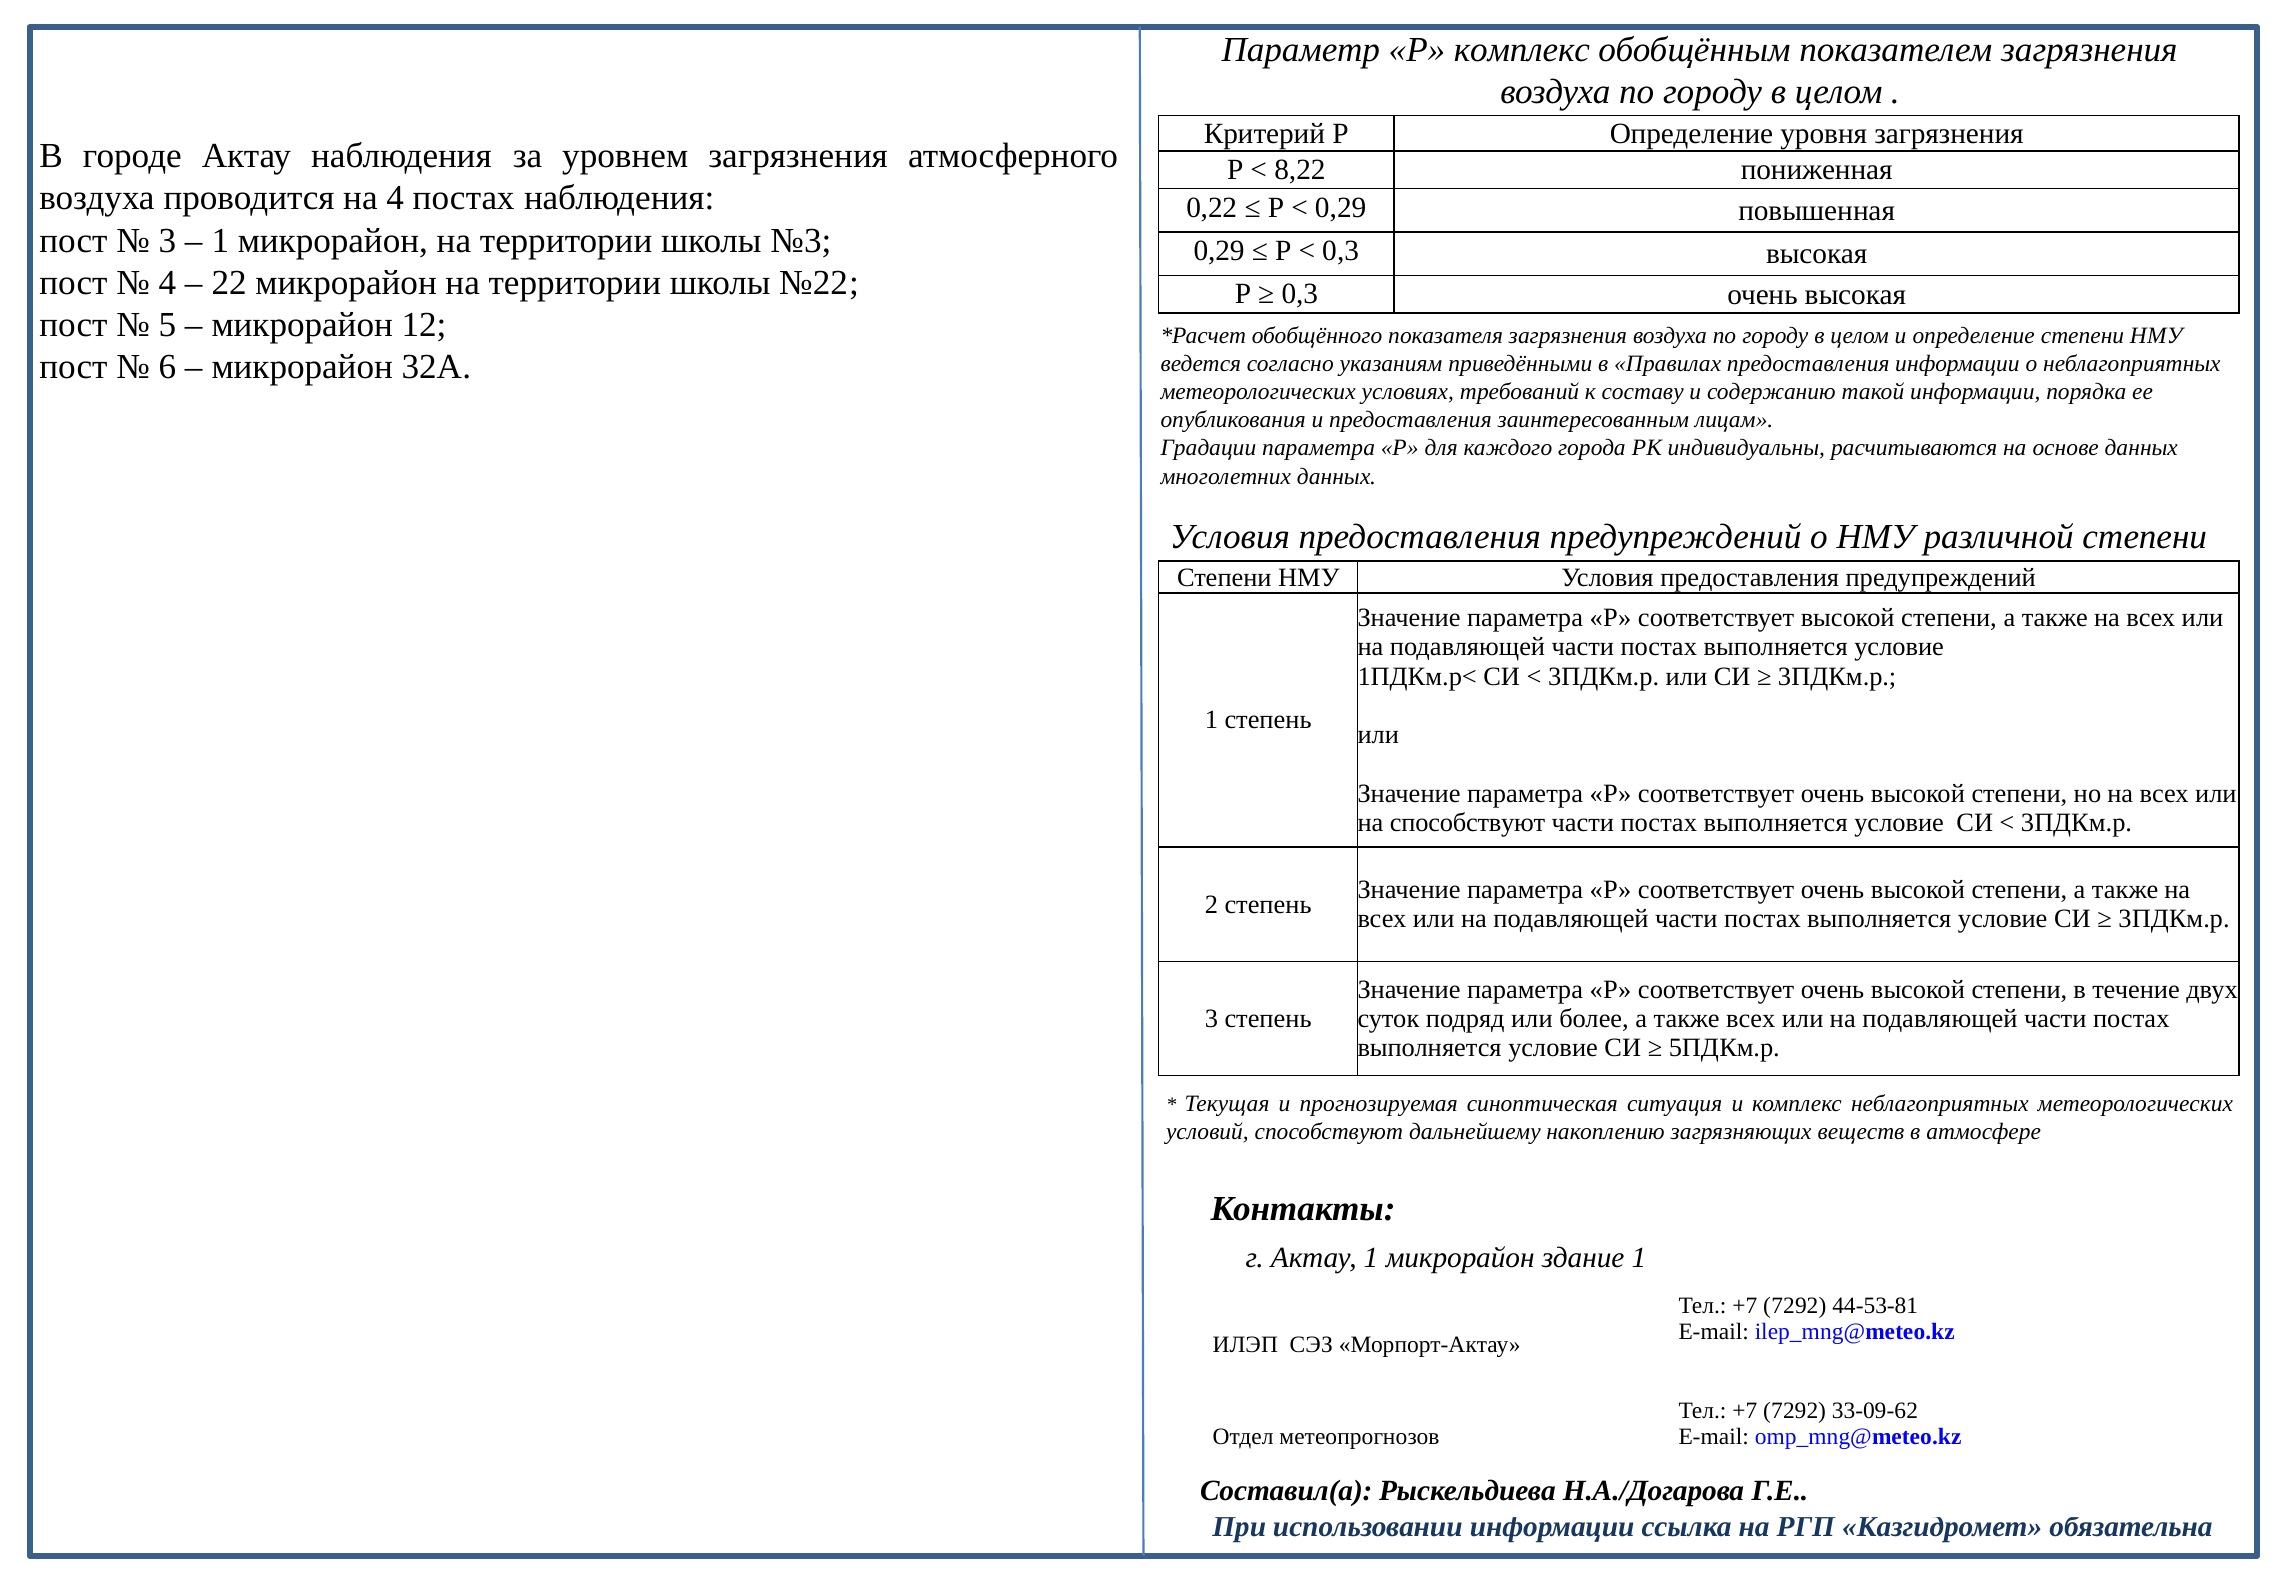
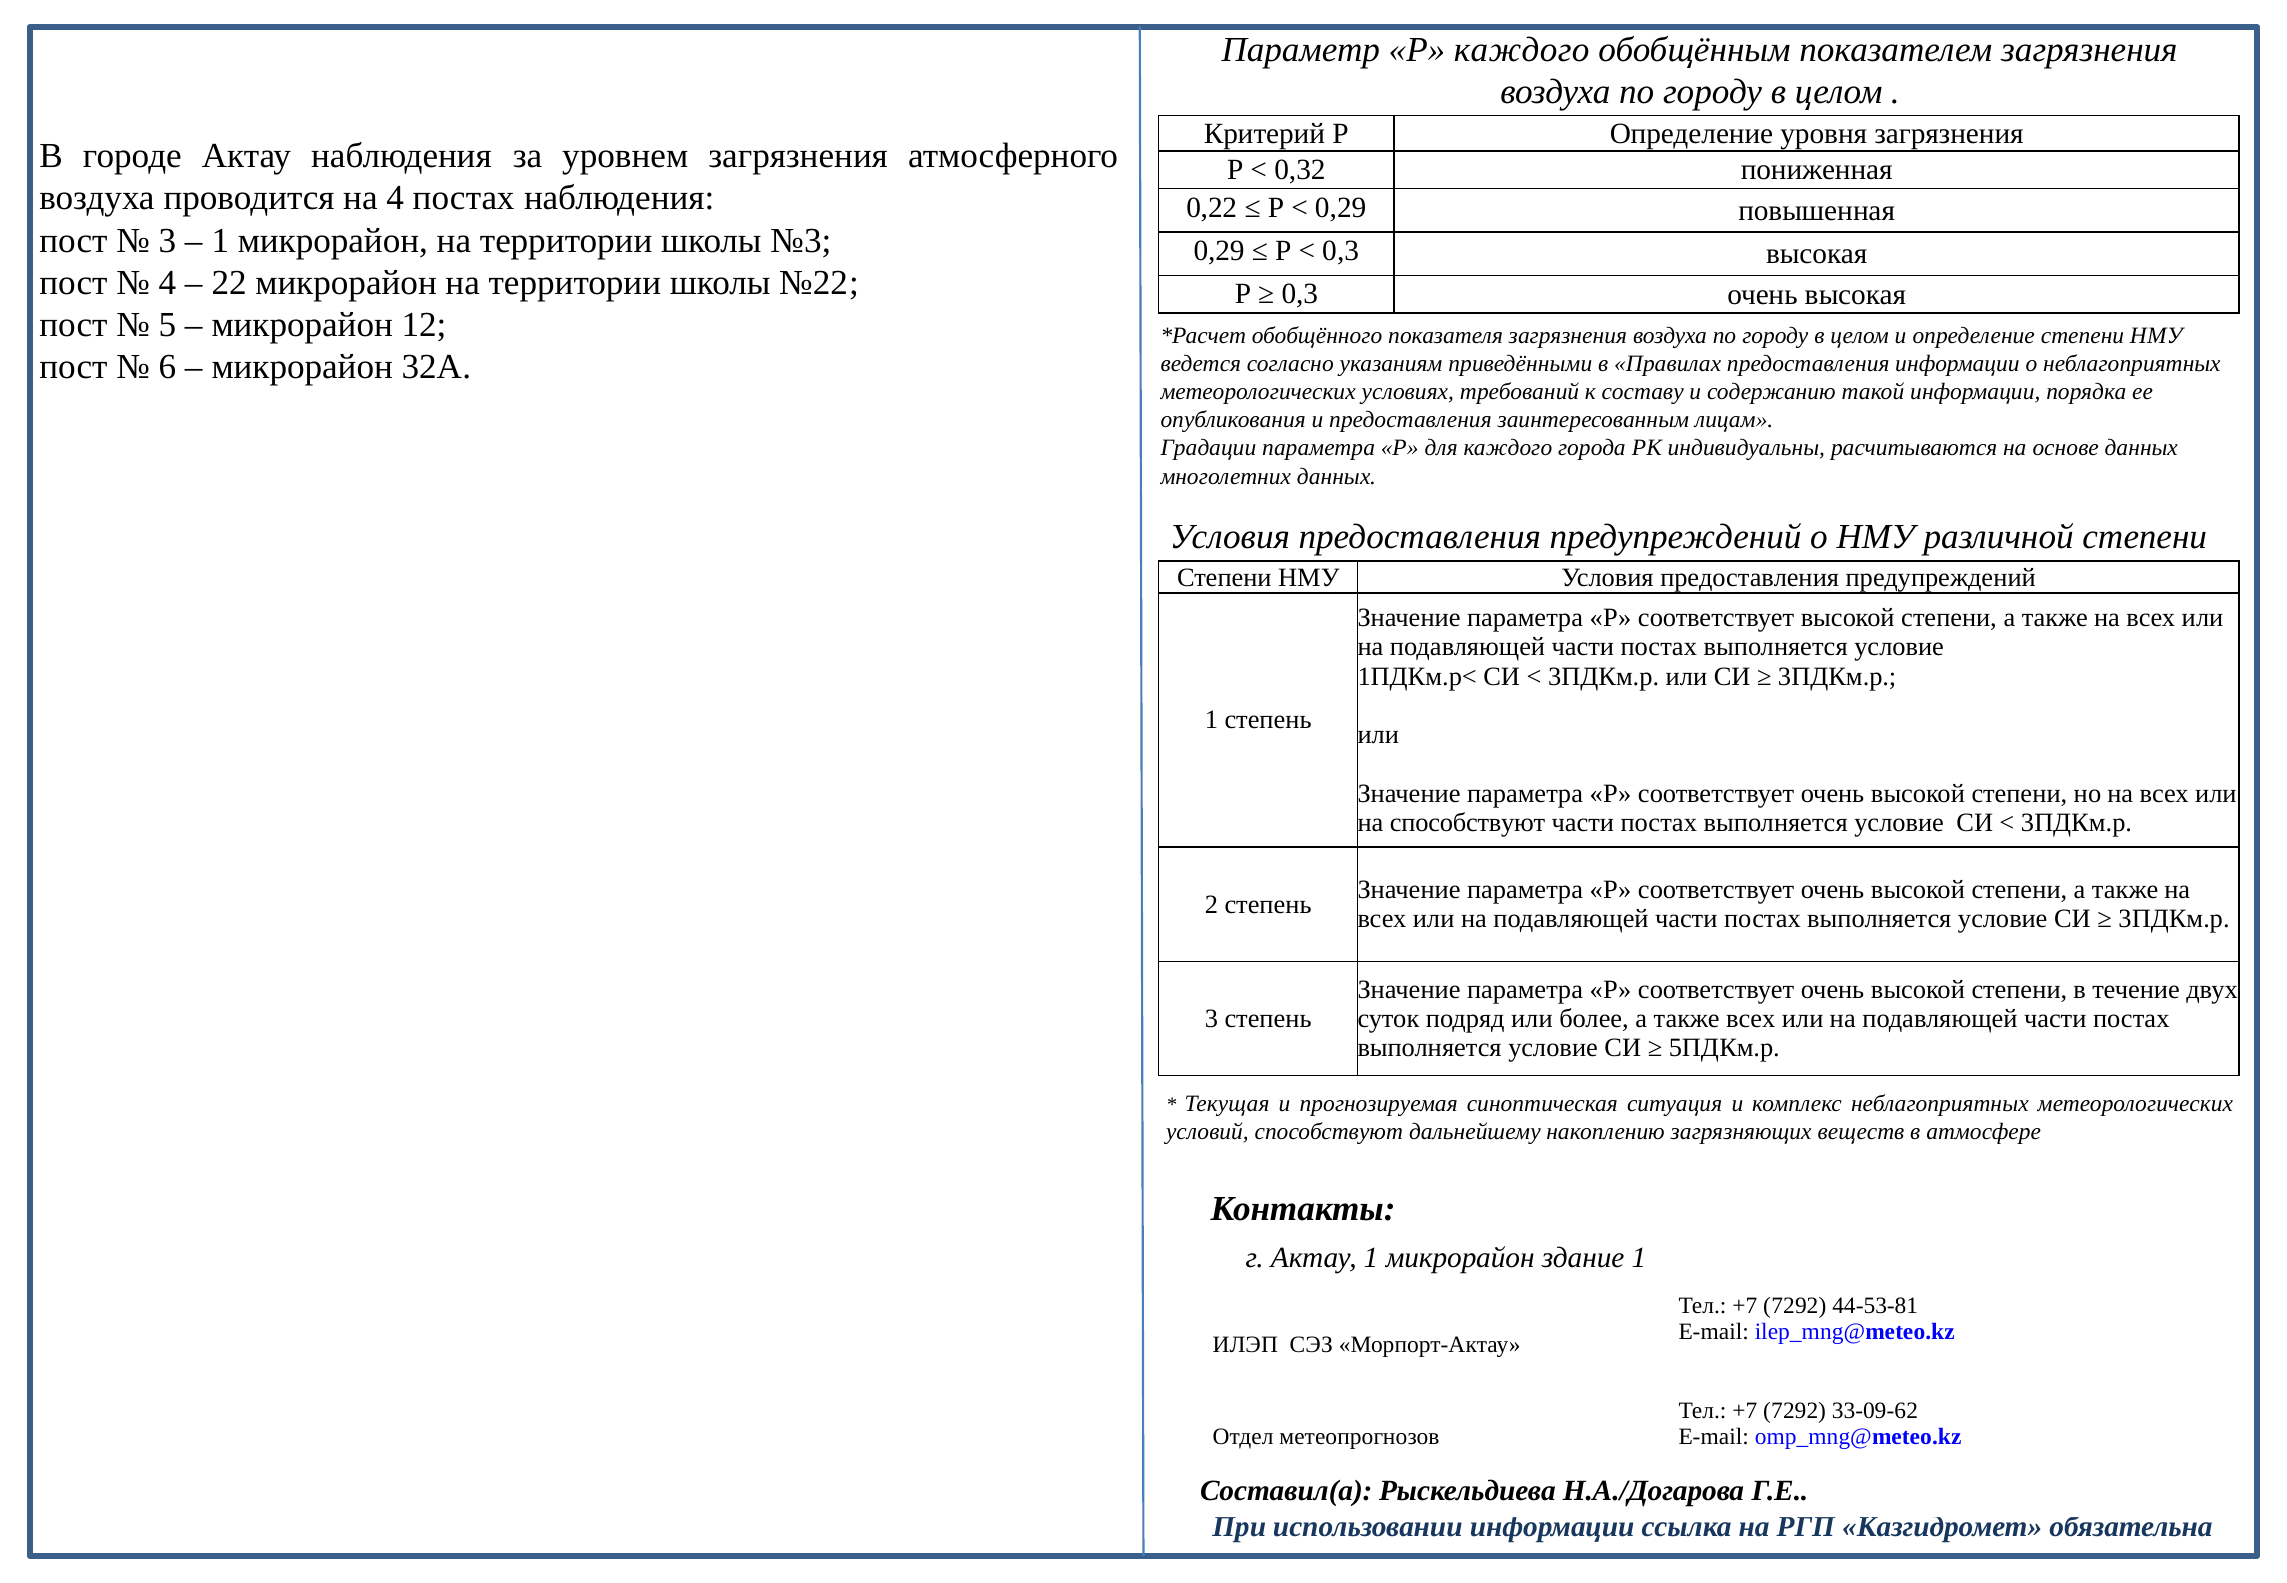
Р комплекс: комплекс -> каждого (1522, 49)
8,22: 8,22 -> 0,32 (1300, 170)
